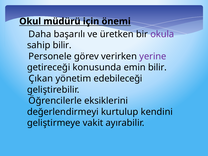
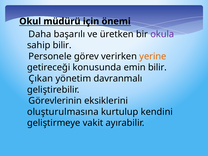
yerine colour: purple -> orange (153, 56)
edebileceği: edebileceği -> davranmalı (118, 79)
Öğrencilerle: Öğrencilerle -> Görevlerinin (55, 101)
değerlendirmeyi: değerlendirmeyi -> oluşturulmasına (63, 112)
